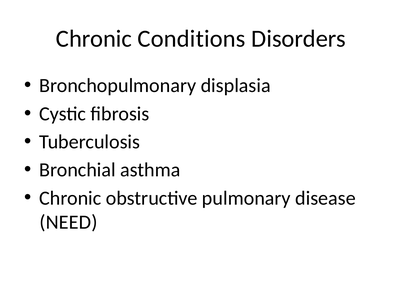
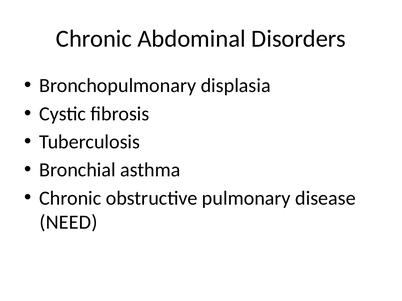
Conditions: Conditions -> Abdominal (192, 39)
